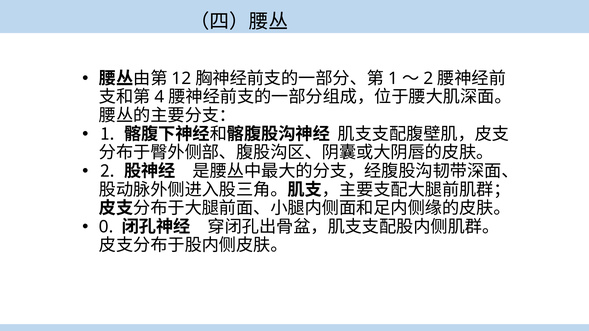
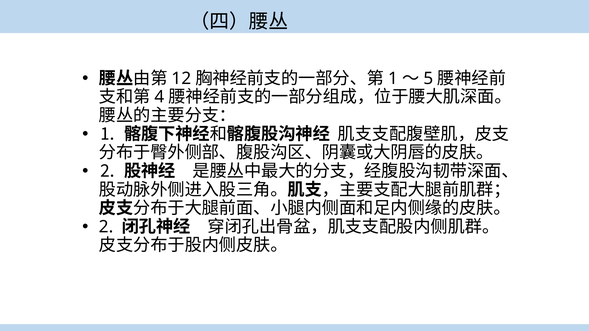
2: 2 -> 5 (428, 79)
0: 0 -> 2 (106, 227)
